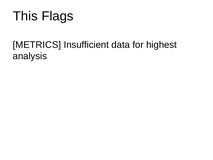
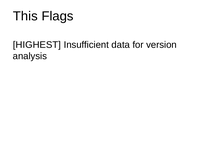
METRICS: METRICS -> HIGHEST (37, 45)
highest: highest -> version (161, 45)
